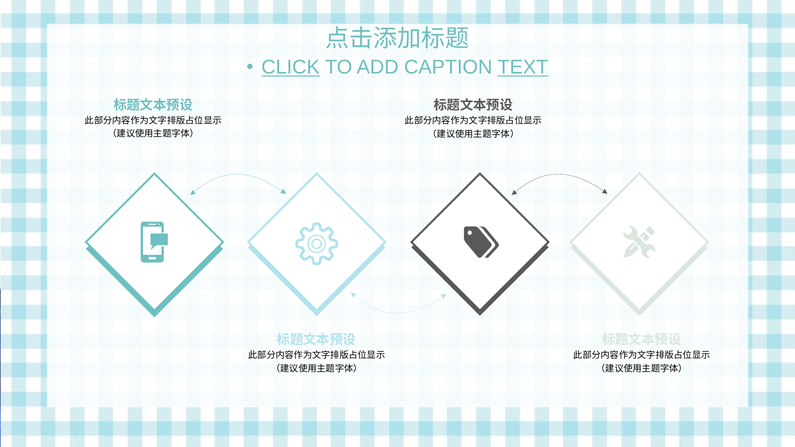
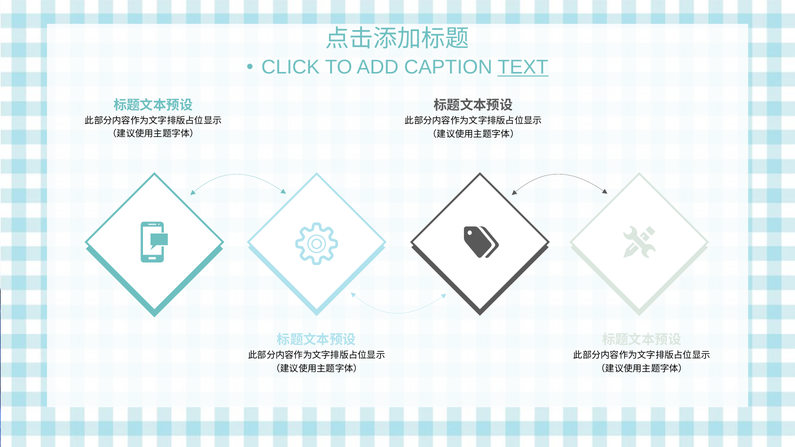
CLICK underline: present -> none (291, 67)
